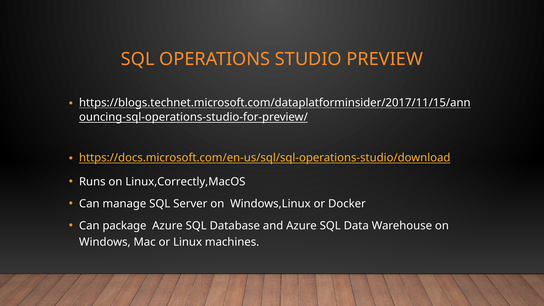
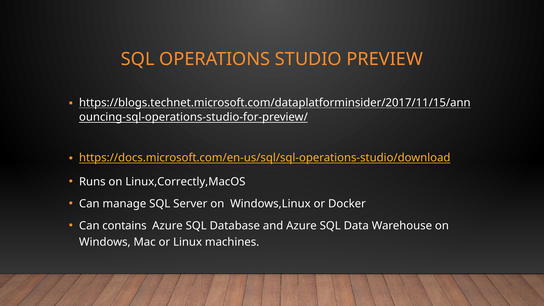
package: package -> contains (124, 226)
